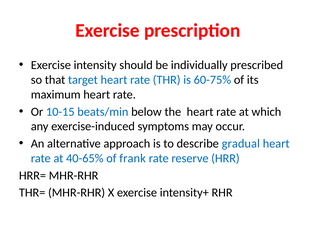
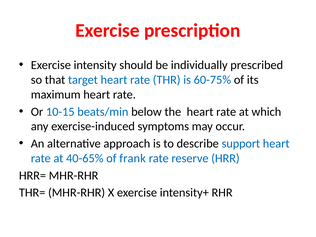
gradual: gradual -> support (241, 144)
